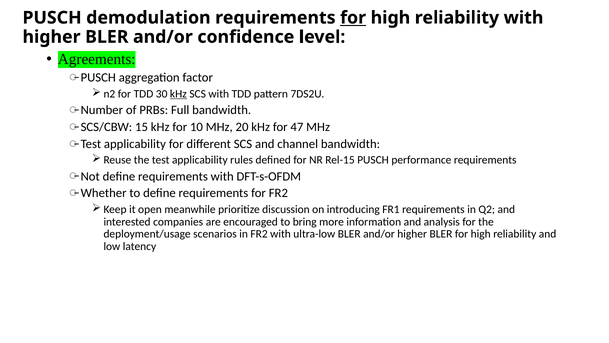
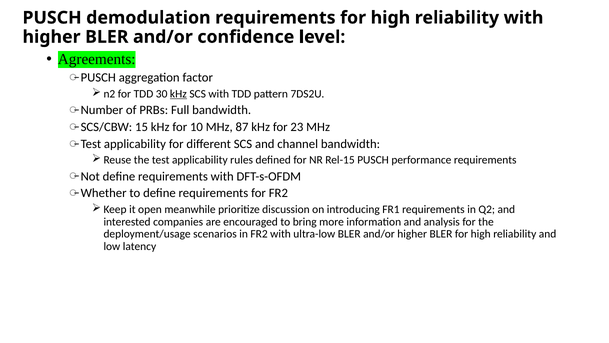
for underline: present -> none (353, 18)
20: 20 -> 87 (242, 127)
47: 47 -> 23 (297, 127)
